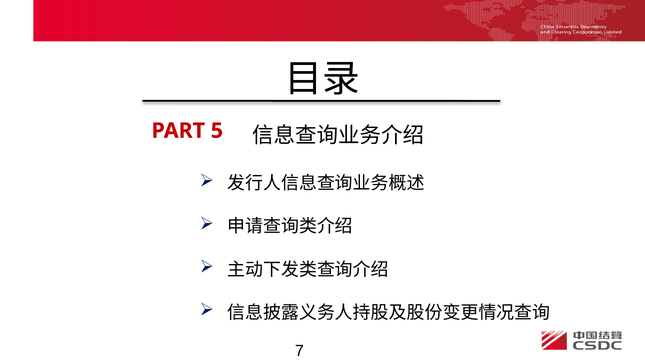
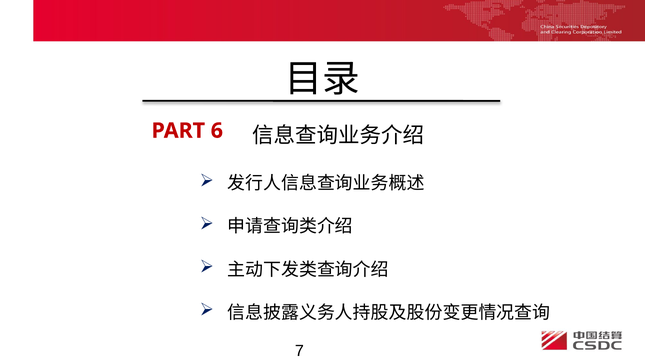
5: 5 -> 6 (217, 131)
